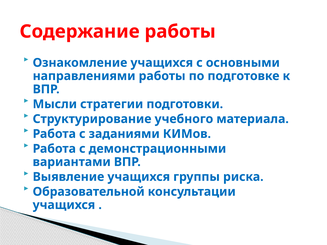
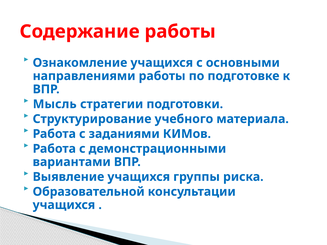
Мысли: Мысли -> Мысль (55, 104)
